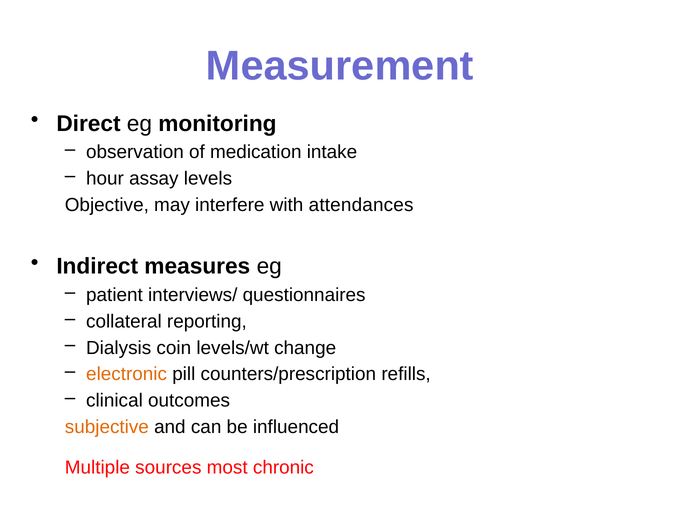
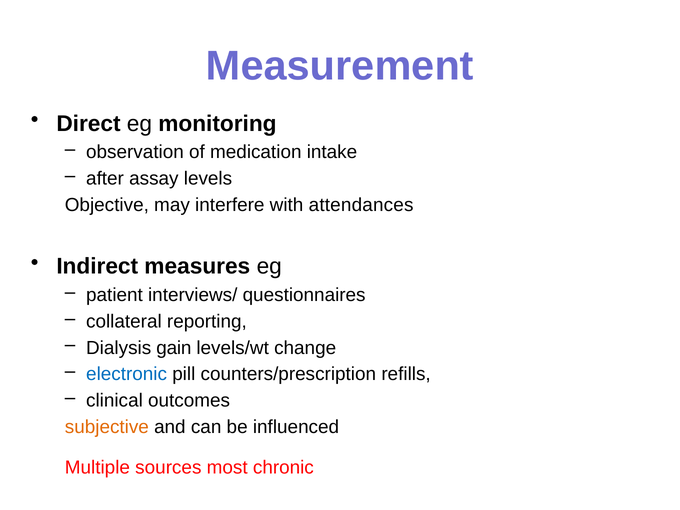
hour: hour -> after (105, 179)
coin: coin -> gain (174, 348)
electronic colour: orange -> blue (127, 374)
